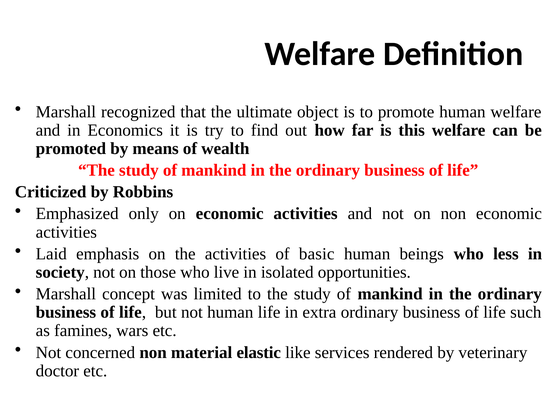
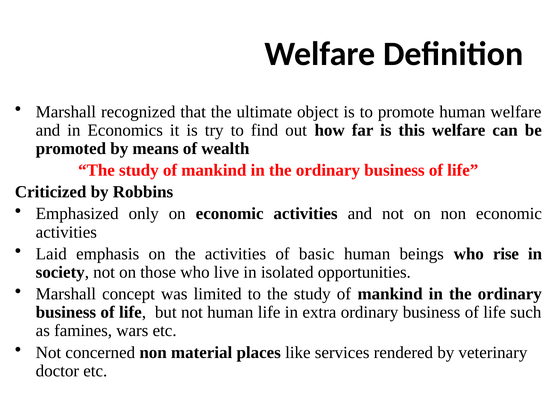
less: less -> rise (506, 254)
elastic: elastic -> places (259, 352)
